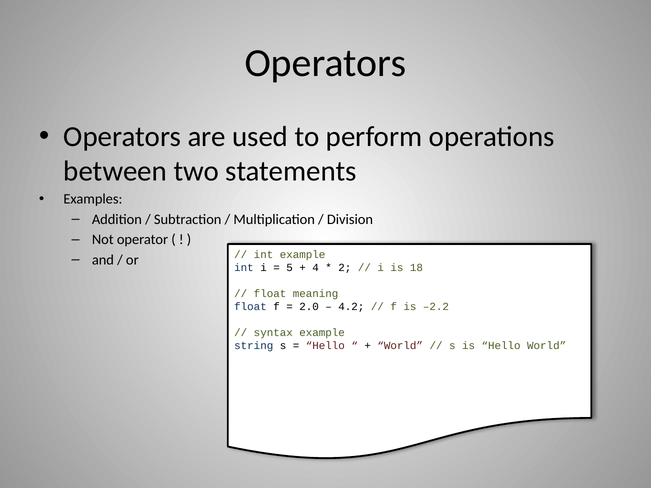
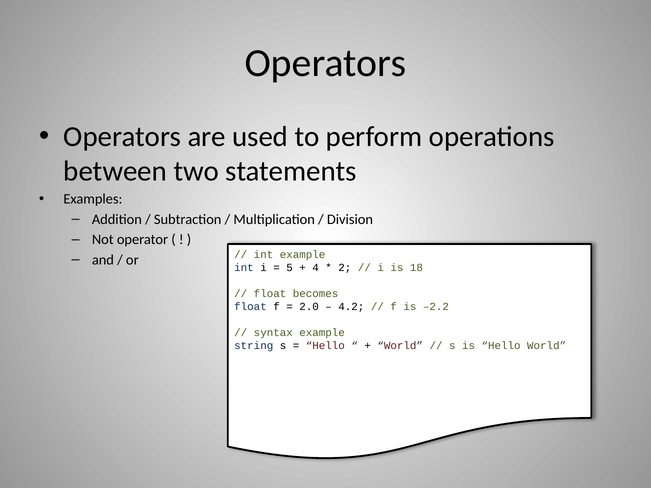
meaning: meaning -> becomes (316, 294)
